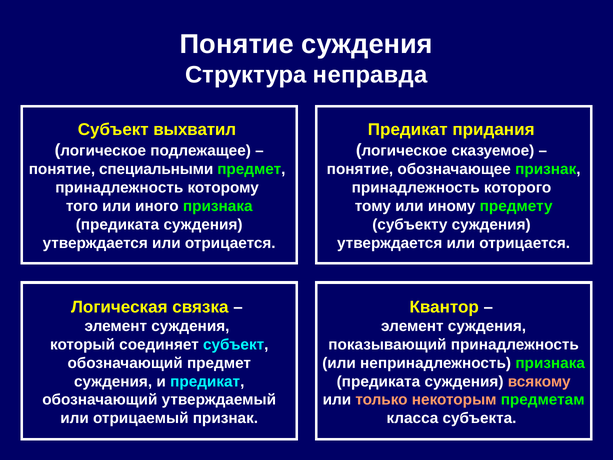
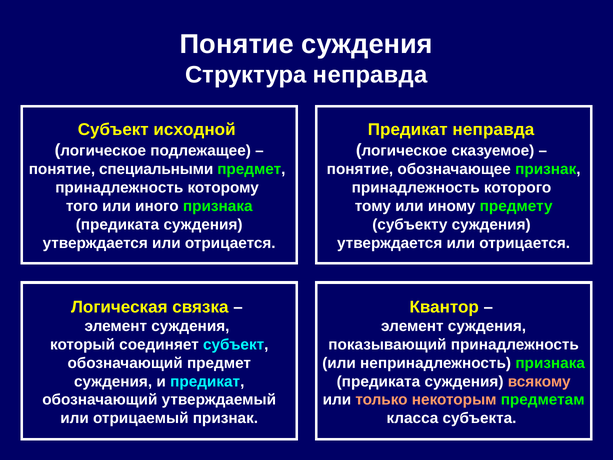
выхватил: выхватил -> исходной (195, 130)
Предикат придания: придания -> неправда (493, 130)
